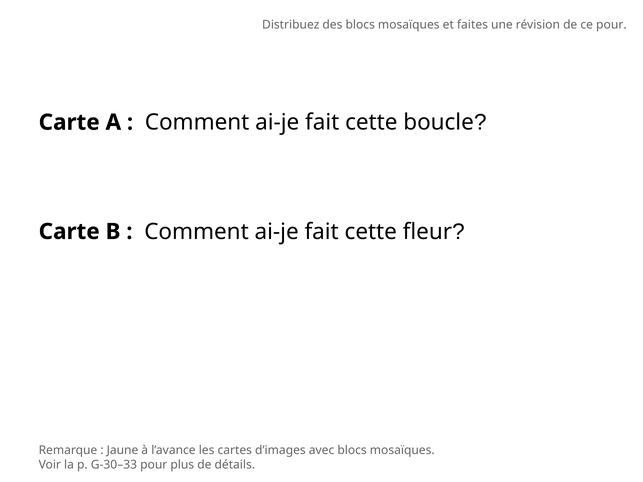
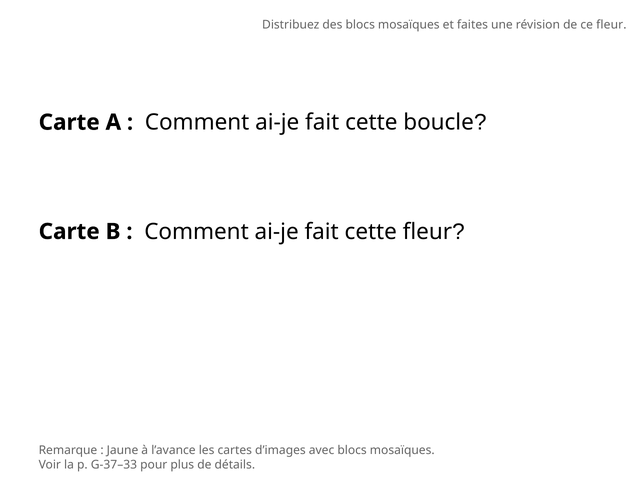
ce pour: pour -> fleur (611, 25)
G-30–33: G-30–33 -> G-37–33 (114, 465)
